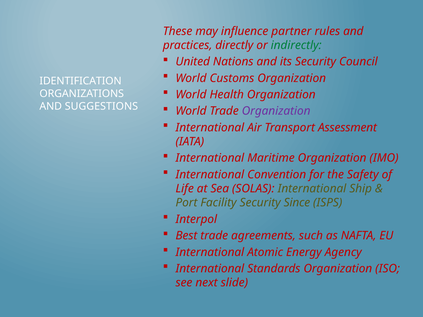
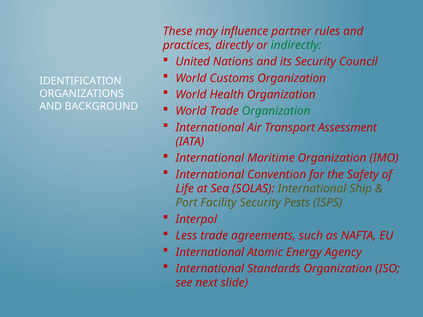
SUGGESTIONS: SUGGESTIONS -> BACKGROUND (101, 106)
Organization colour: purple -> green (276, 111)
Since: Since -> Pests (297, 203)
Best: Best -> Less (186, 236)
